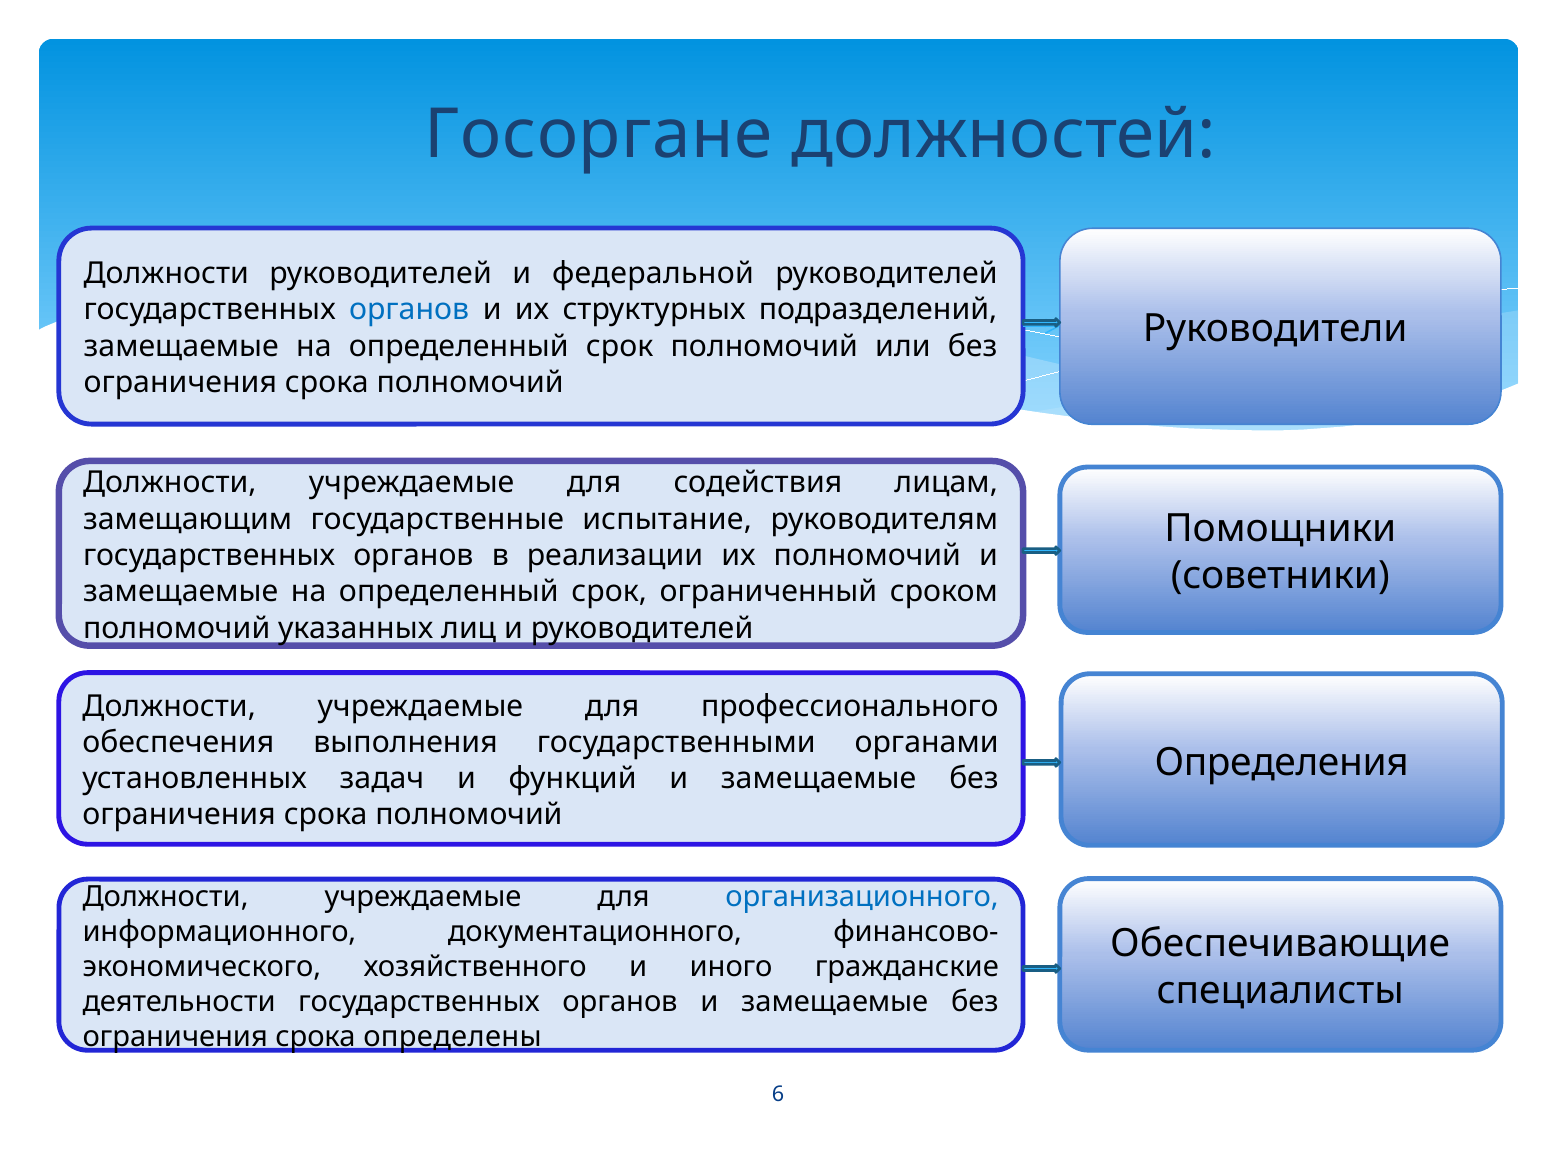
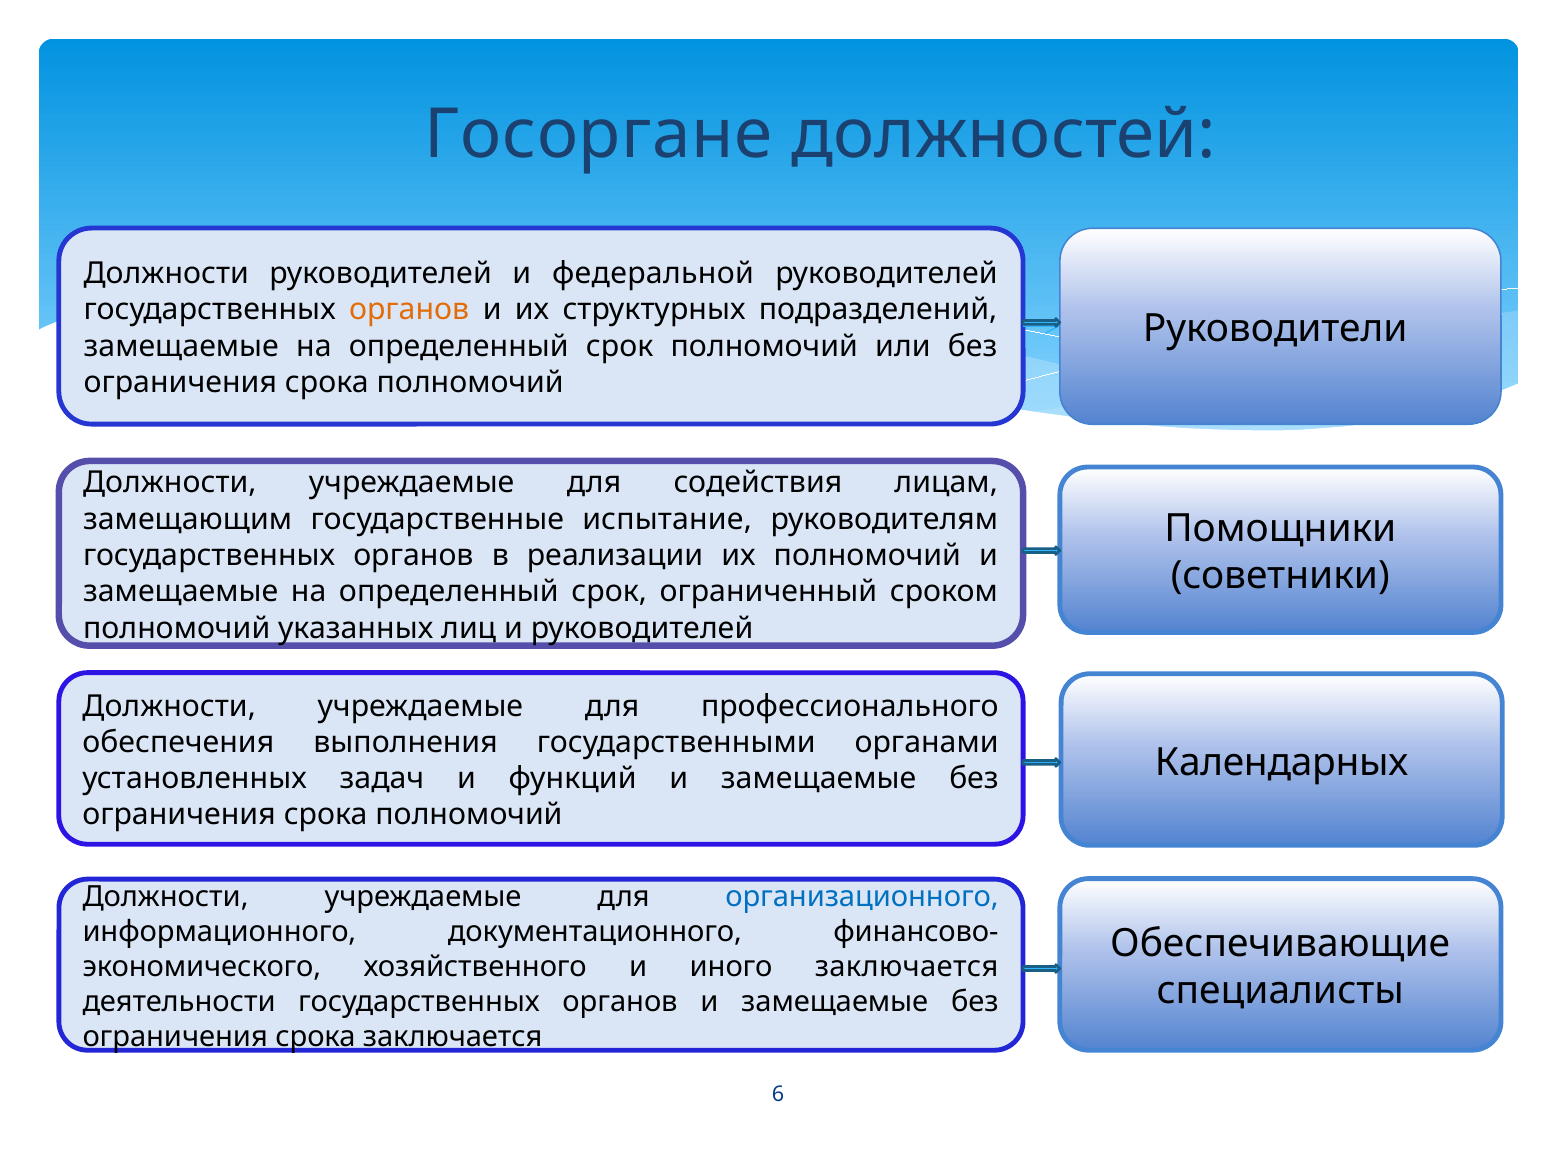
органов colour: blue -> orange (409, 310)
Определения: Определения -> Календарных (1282, 762)
иного гражданские: гражданские -> заключается (907, 967)
срока определены: определены -> заключается (453, 1037)
